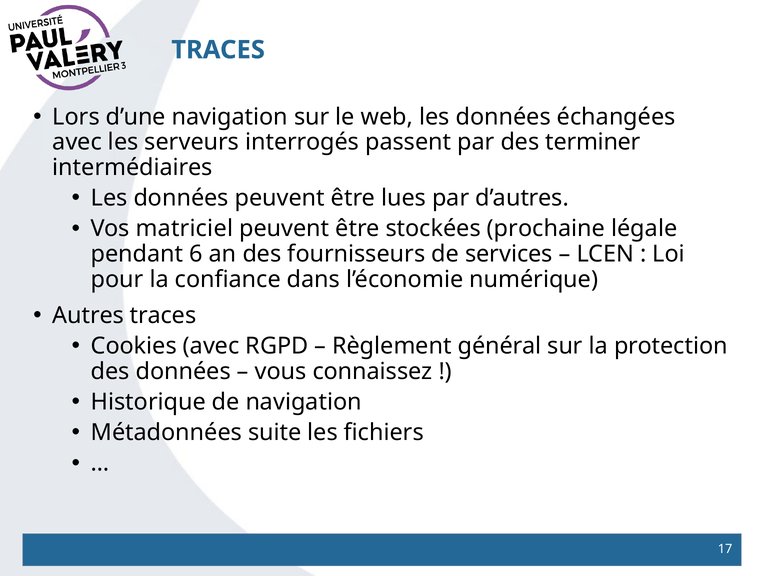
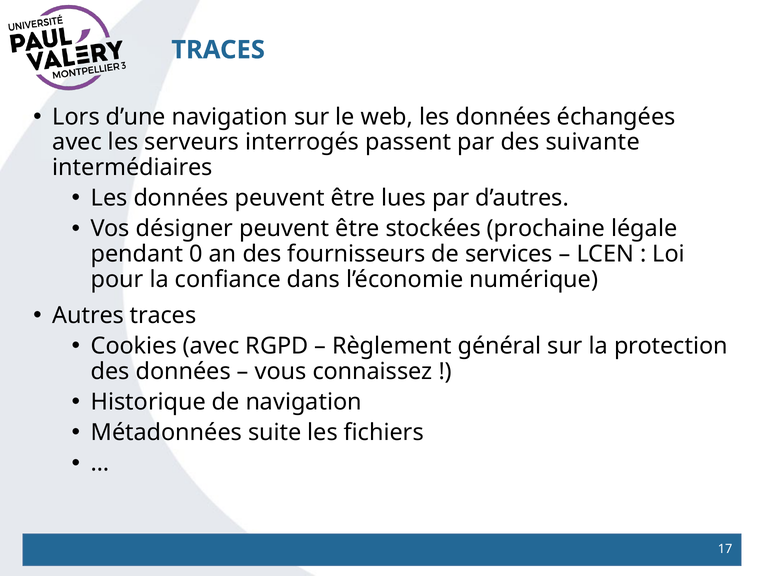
terminer: terminer -> suivante (593, 142)
matriciel: matriciel -> désigner (185, 229)
6: 6 -> 0 (196, 254)
